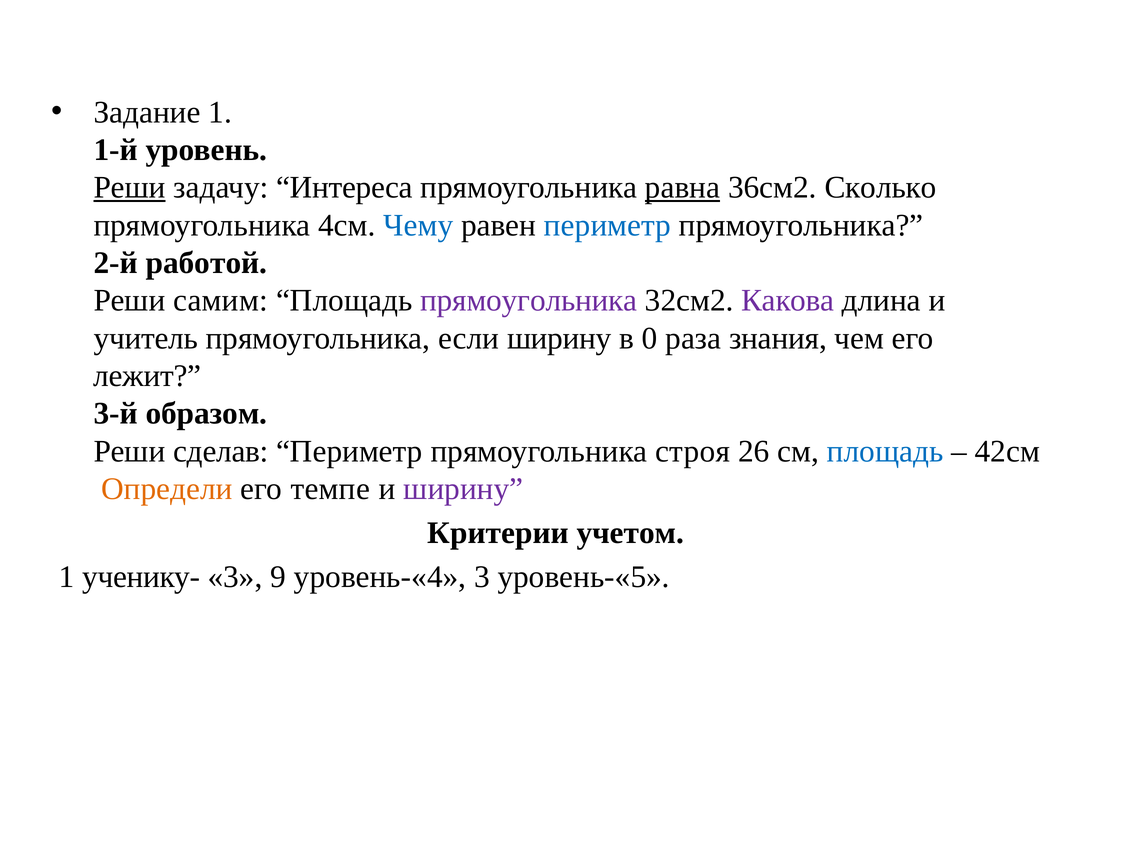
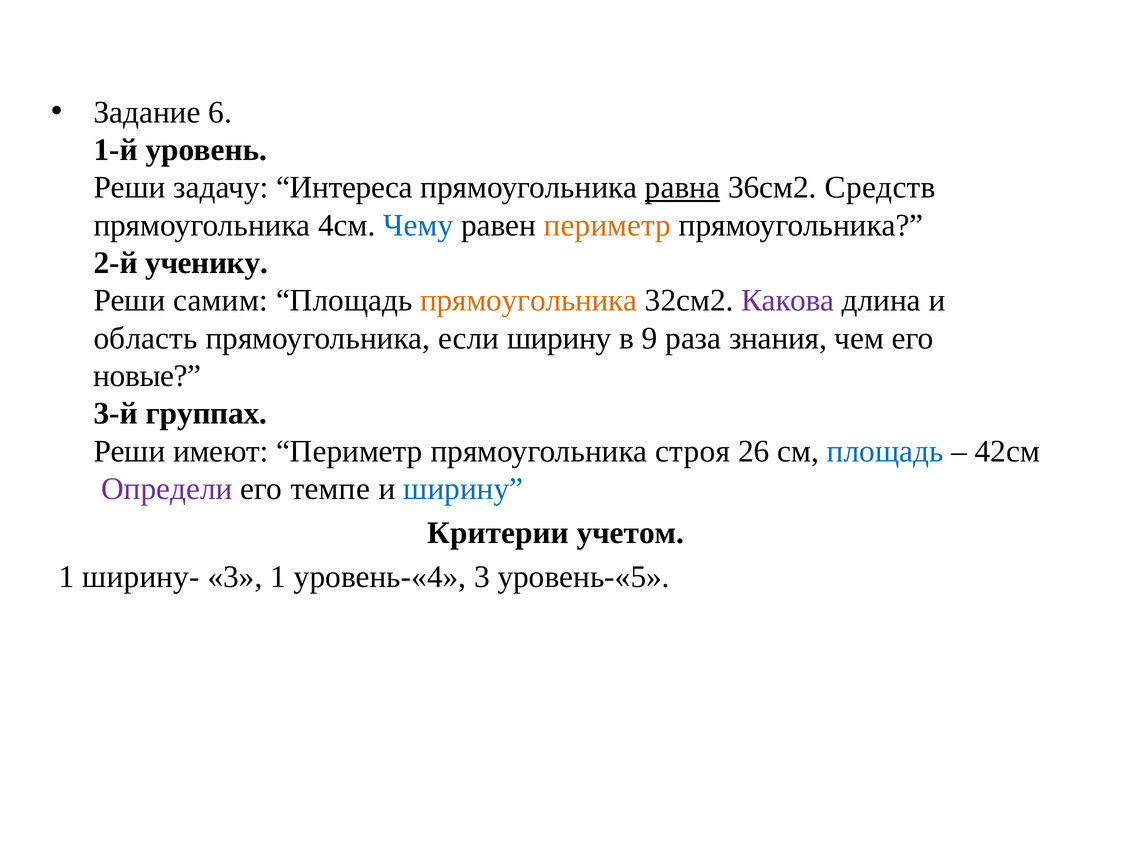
Задание 1: 1 -> 6 (220, 112)
Реши underline: present -> none (130, 187)
Сколько: Сколько -> Средств (880, 187)
периметр colour: blue -> orange (607, 225)
работой: работой -> ученику (207, 263)
прямоугольника colour: purple -> orange (529, 300)
учитель: учитель -> область (146, 338)
0: 0 -> 9 (650, 338)
лежит: лежит -> новые (147, 376)
образом: образом -> группах (206, 413)
сделав: сделав -> имеют (221, 451)
Определи colour: orange -> purple (167, 489)
ширину colour: purple -> blue (463, 489)
ученику-: ученику- -> ширину- (141, 577)
3 9: 9 -> 1 (278, 577)
